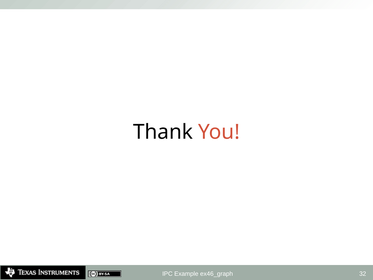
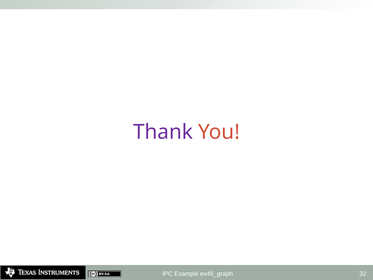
Thank colour: black -> purple (163, 132)
